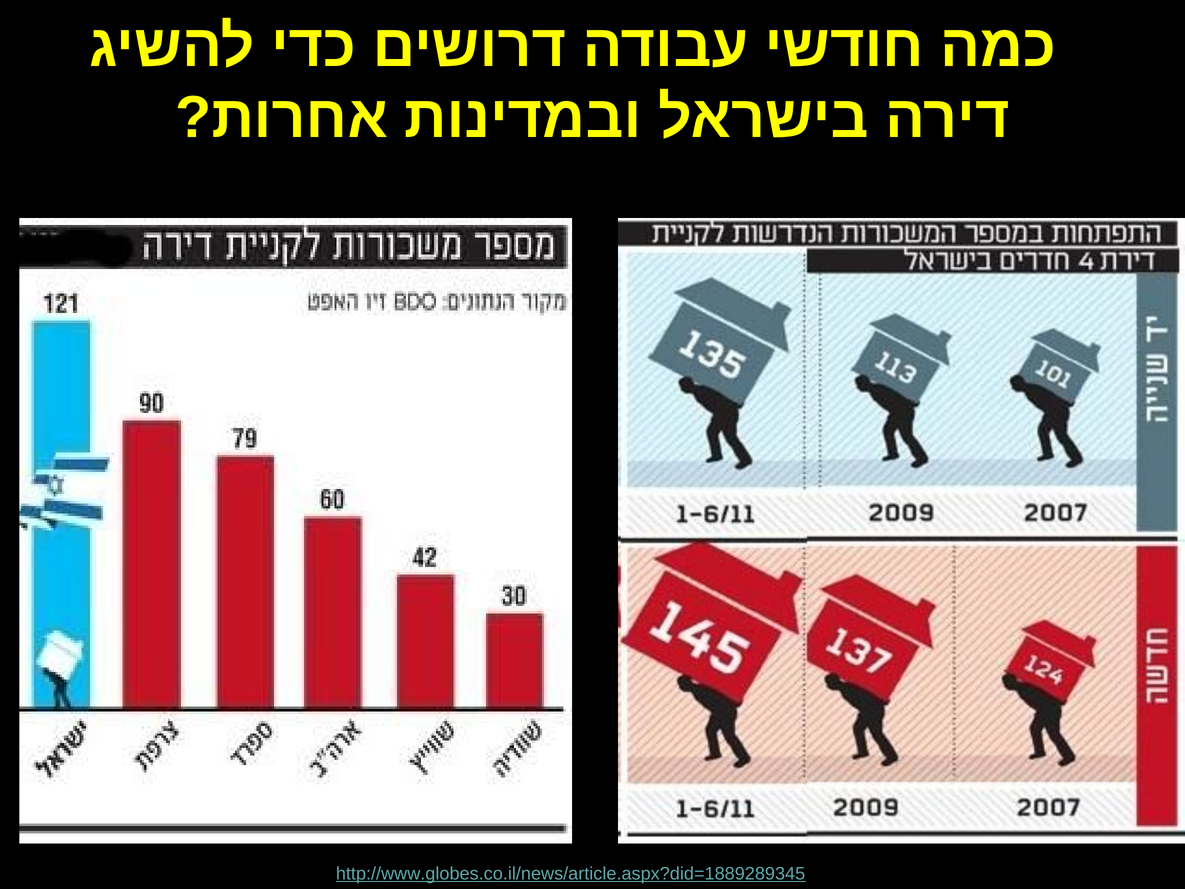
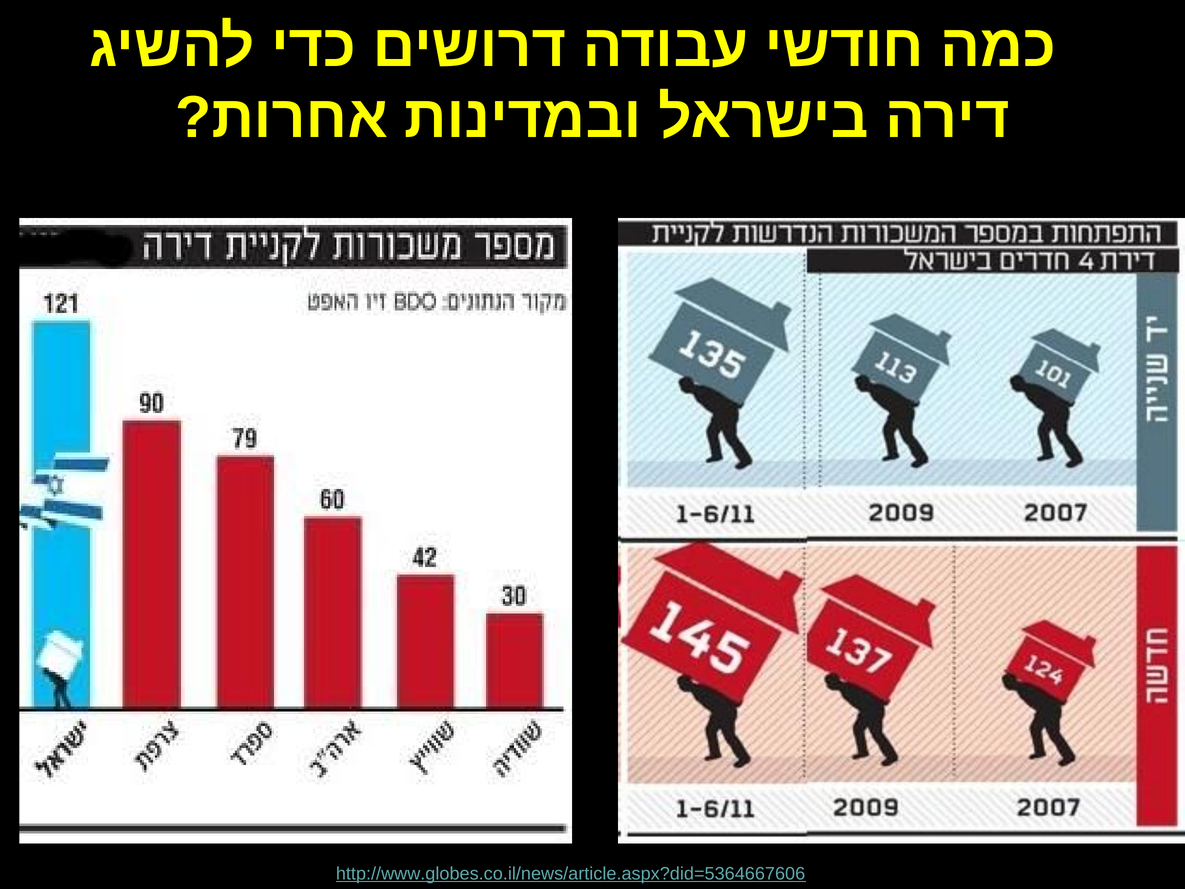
http://www.globes.co.il/news/article.aspx?did=1889289345: http://www.globes.co.il/news/article.aspx?did=1889289345 -> http://www.globes.co.il/news/article.aspx?did=5364667606 (571, 873)
